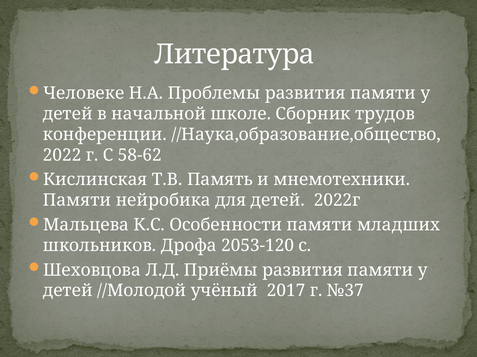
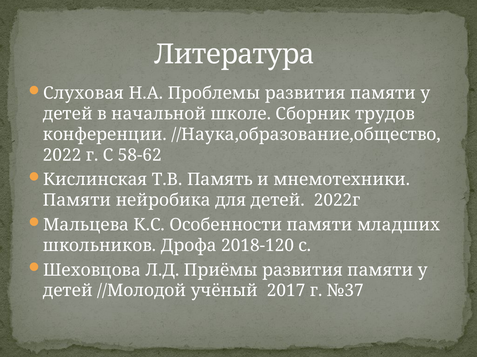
Человеке: Человеке -> Слуховая (84, 93)
2053-120: 2053-120 -> 2018-120 (258, 246)
